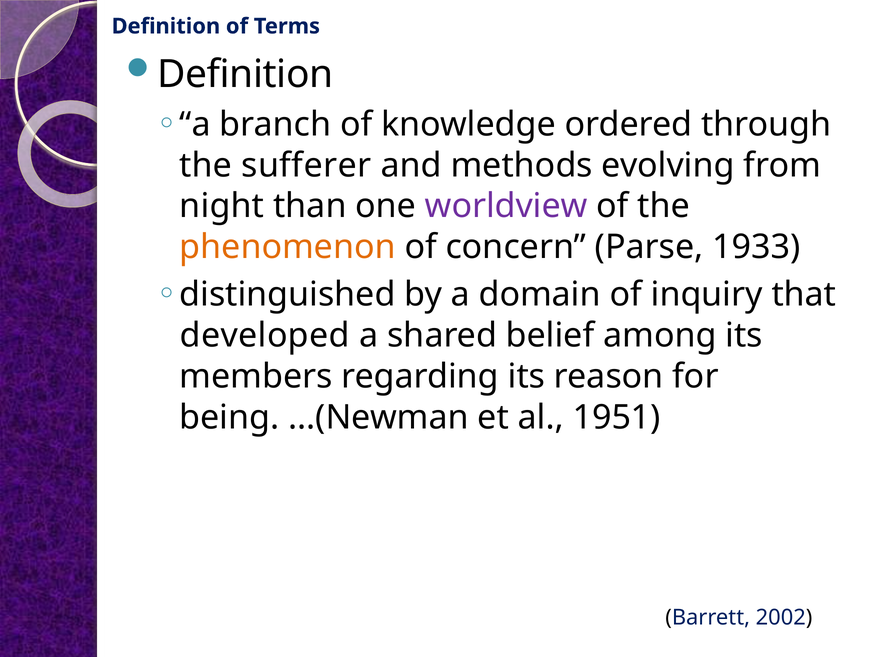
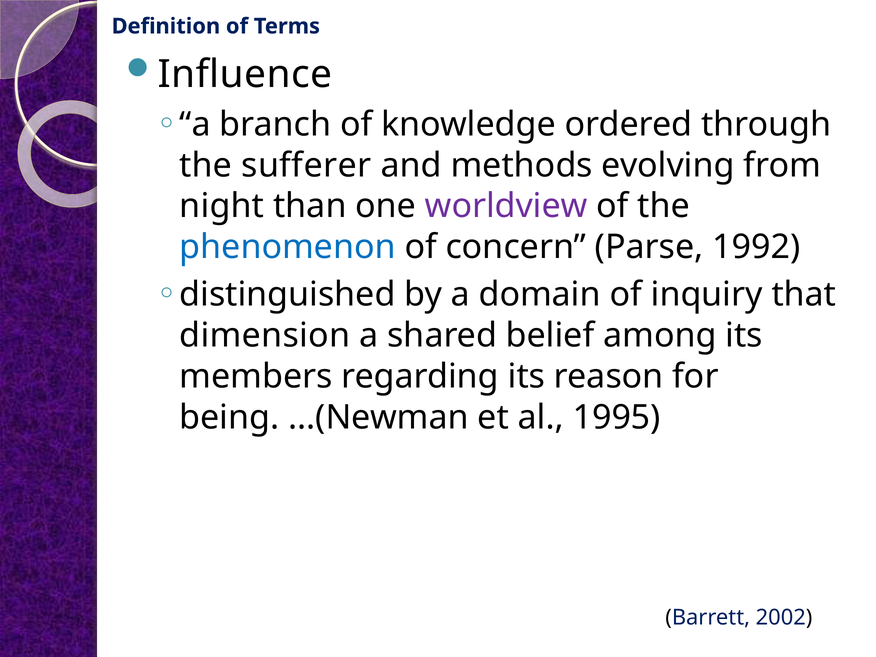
Definition: Definition -> Influence (245, 74)
phenomenon colour: orange -> blue (288, 247)
1933: 1933 -> 1992 (756, 247)
developed: developed -> dimension (265, 336)
1951: 1951 -> 1995 (617, 417)
